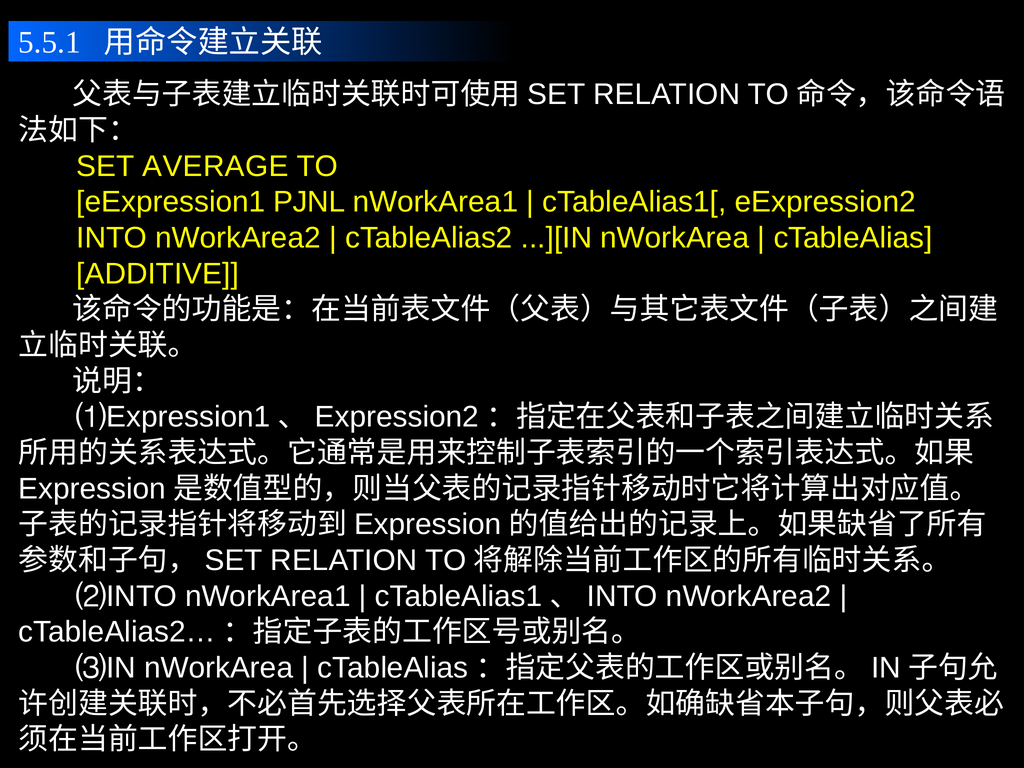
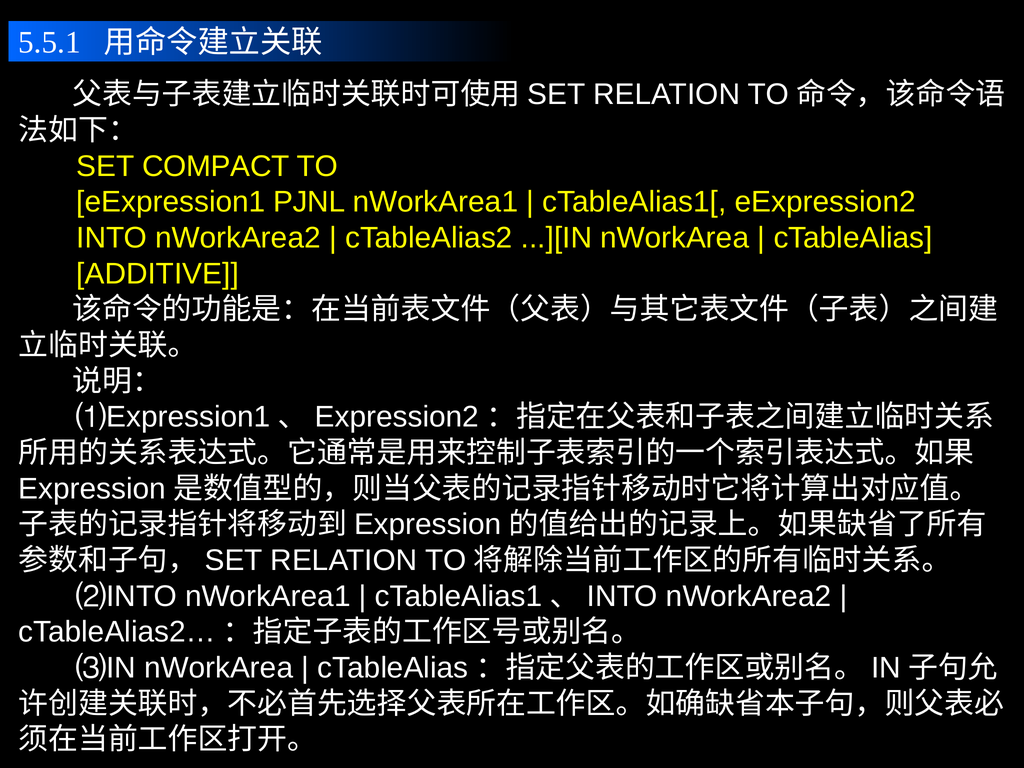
AVERAGE: AVERAGE -> COMPACT (216, 166)
